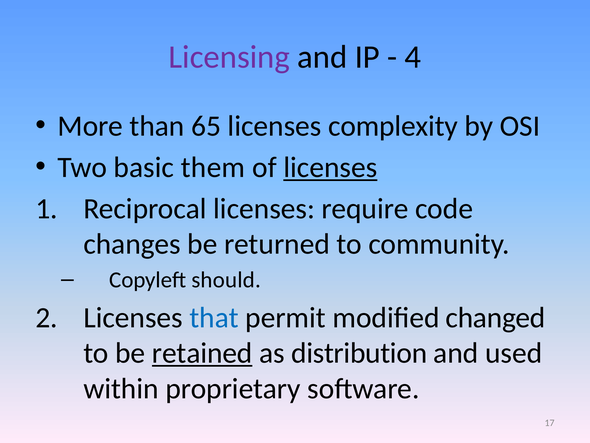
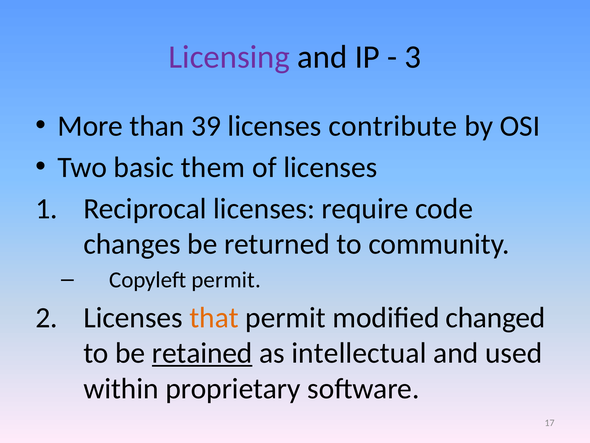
4: 4 -> 3 (413, 57)
65: 65 -> 39 (206, 126)
complexity: complexity -> contribute (393, 126)
licenses underline: present -> none (330, 167)
Copyleft should: should -> permit (226, 280)
that colour: blue -> orange (214, 317)
distribution: distribution -> intellectual (359, 353)
